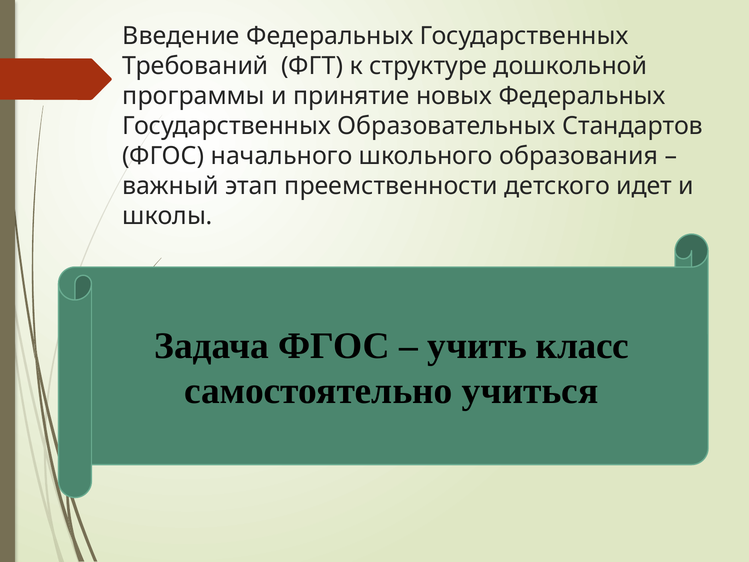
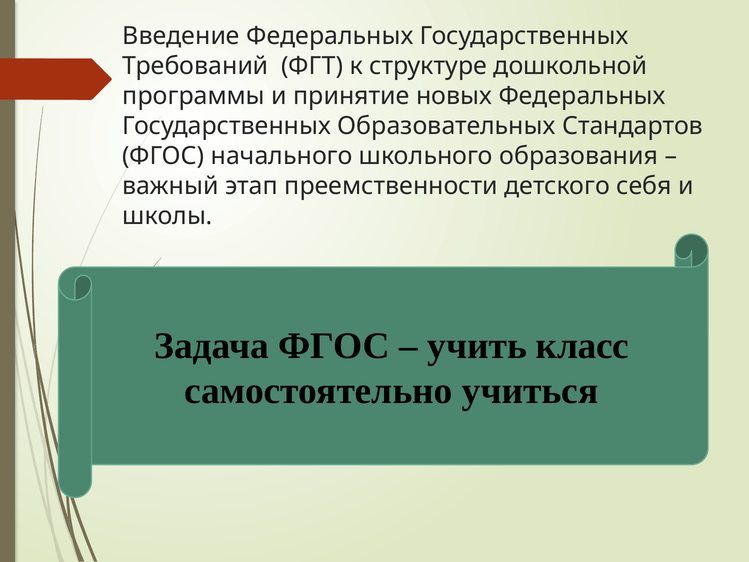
идет: идет -> себя (644, 186)
